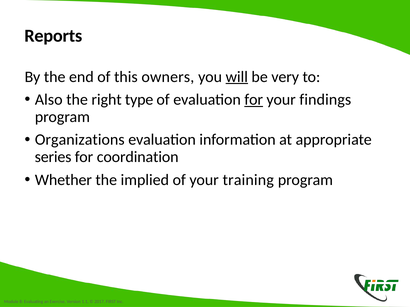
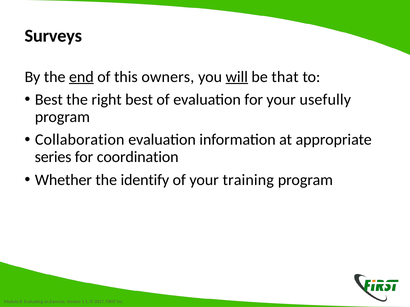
Reports: Reports -> Surveys (53, 36)
end underline: none -> present (81, 77)
very: very -> that (285, 77)
Also: Also -> Best (49, 100)
right type: type -> best (139, 100)
for underline: present -> none (254, 100)
findings: findings -> usefully (325, 100)
Organizations: Organizations -> Collaboration (80, 140)
implied: implied -> identify (145, 180)
